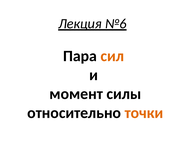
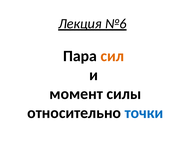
точки colour: orange -> blue (144, 113)
